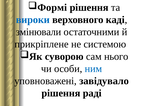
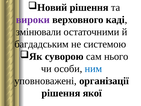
Формі: Формі -> Новий (52, 7)
вироки colour: blue -> purple (33, 20)
прикріплене: прикріплене -> багдадським (42, 44)
завідувало: завідувало -> організації (104, 81)
раді: раді -> якої (92, 93)
